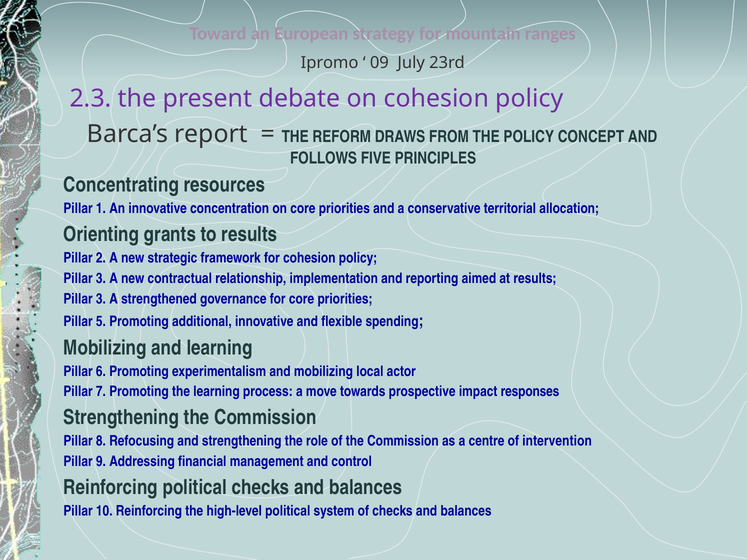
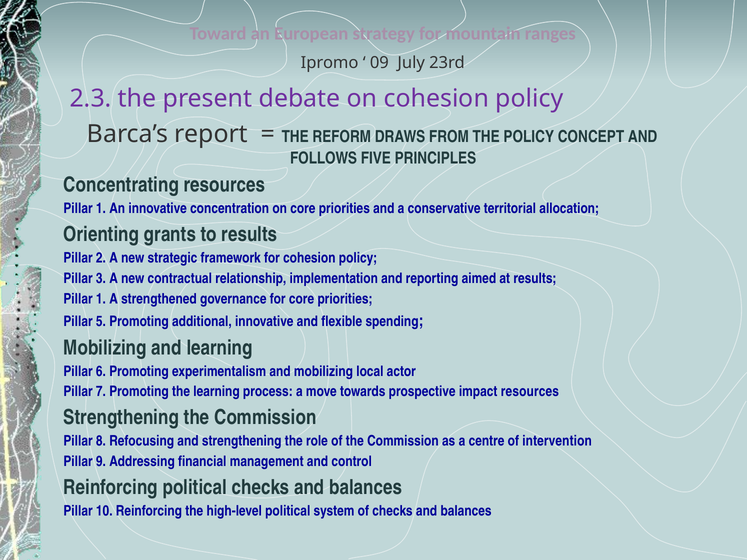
3: 3 -> 1 (101, 299)
impact responses: responses -> resources (530, 392)
